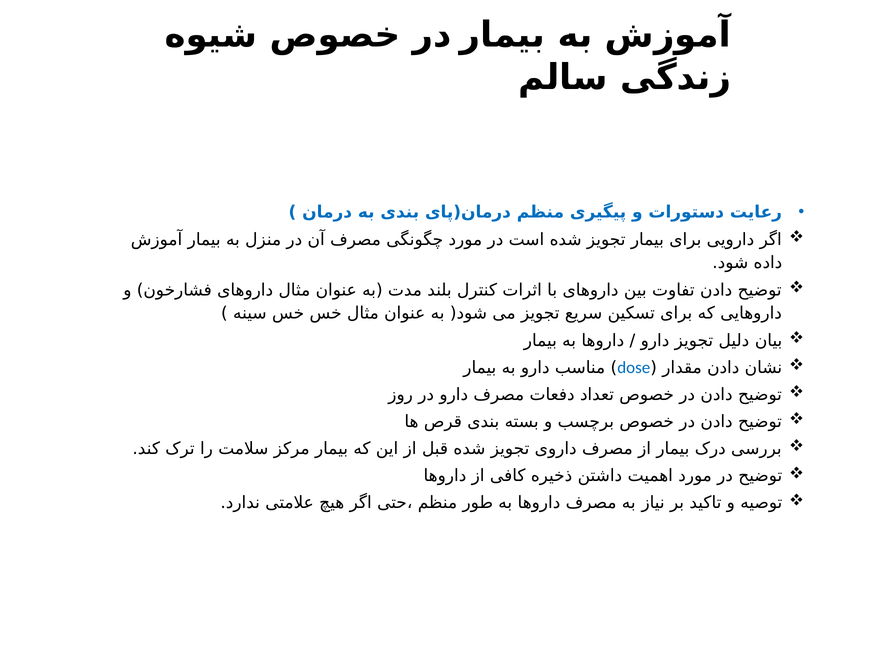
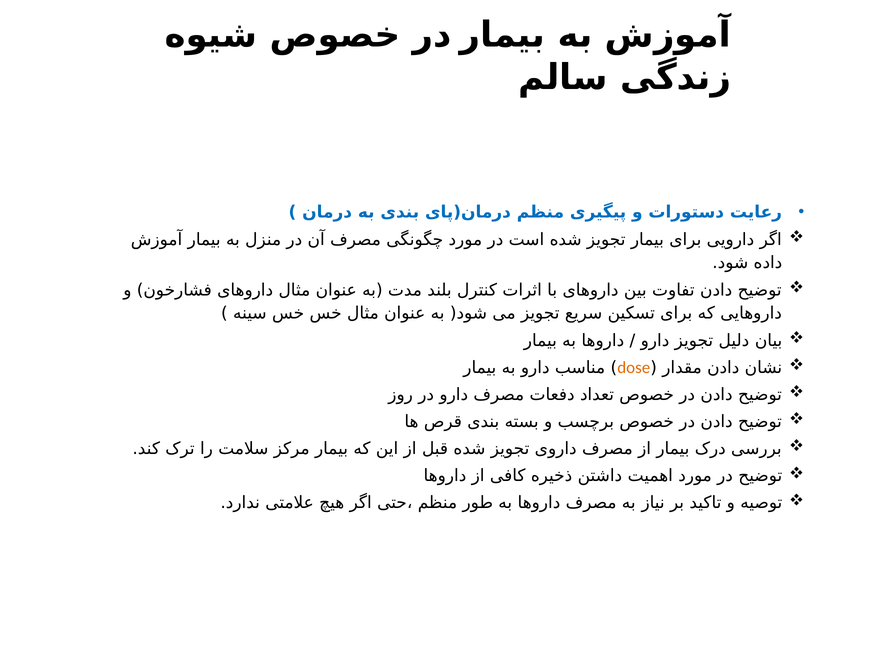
dose colour: blue -> orange (634, 367)
